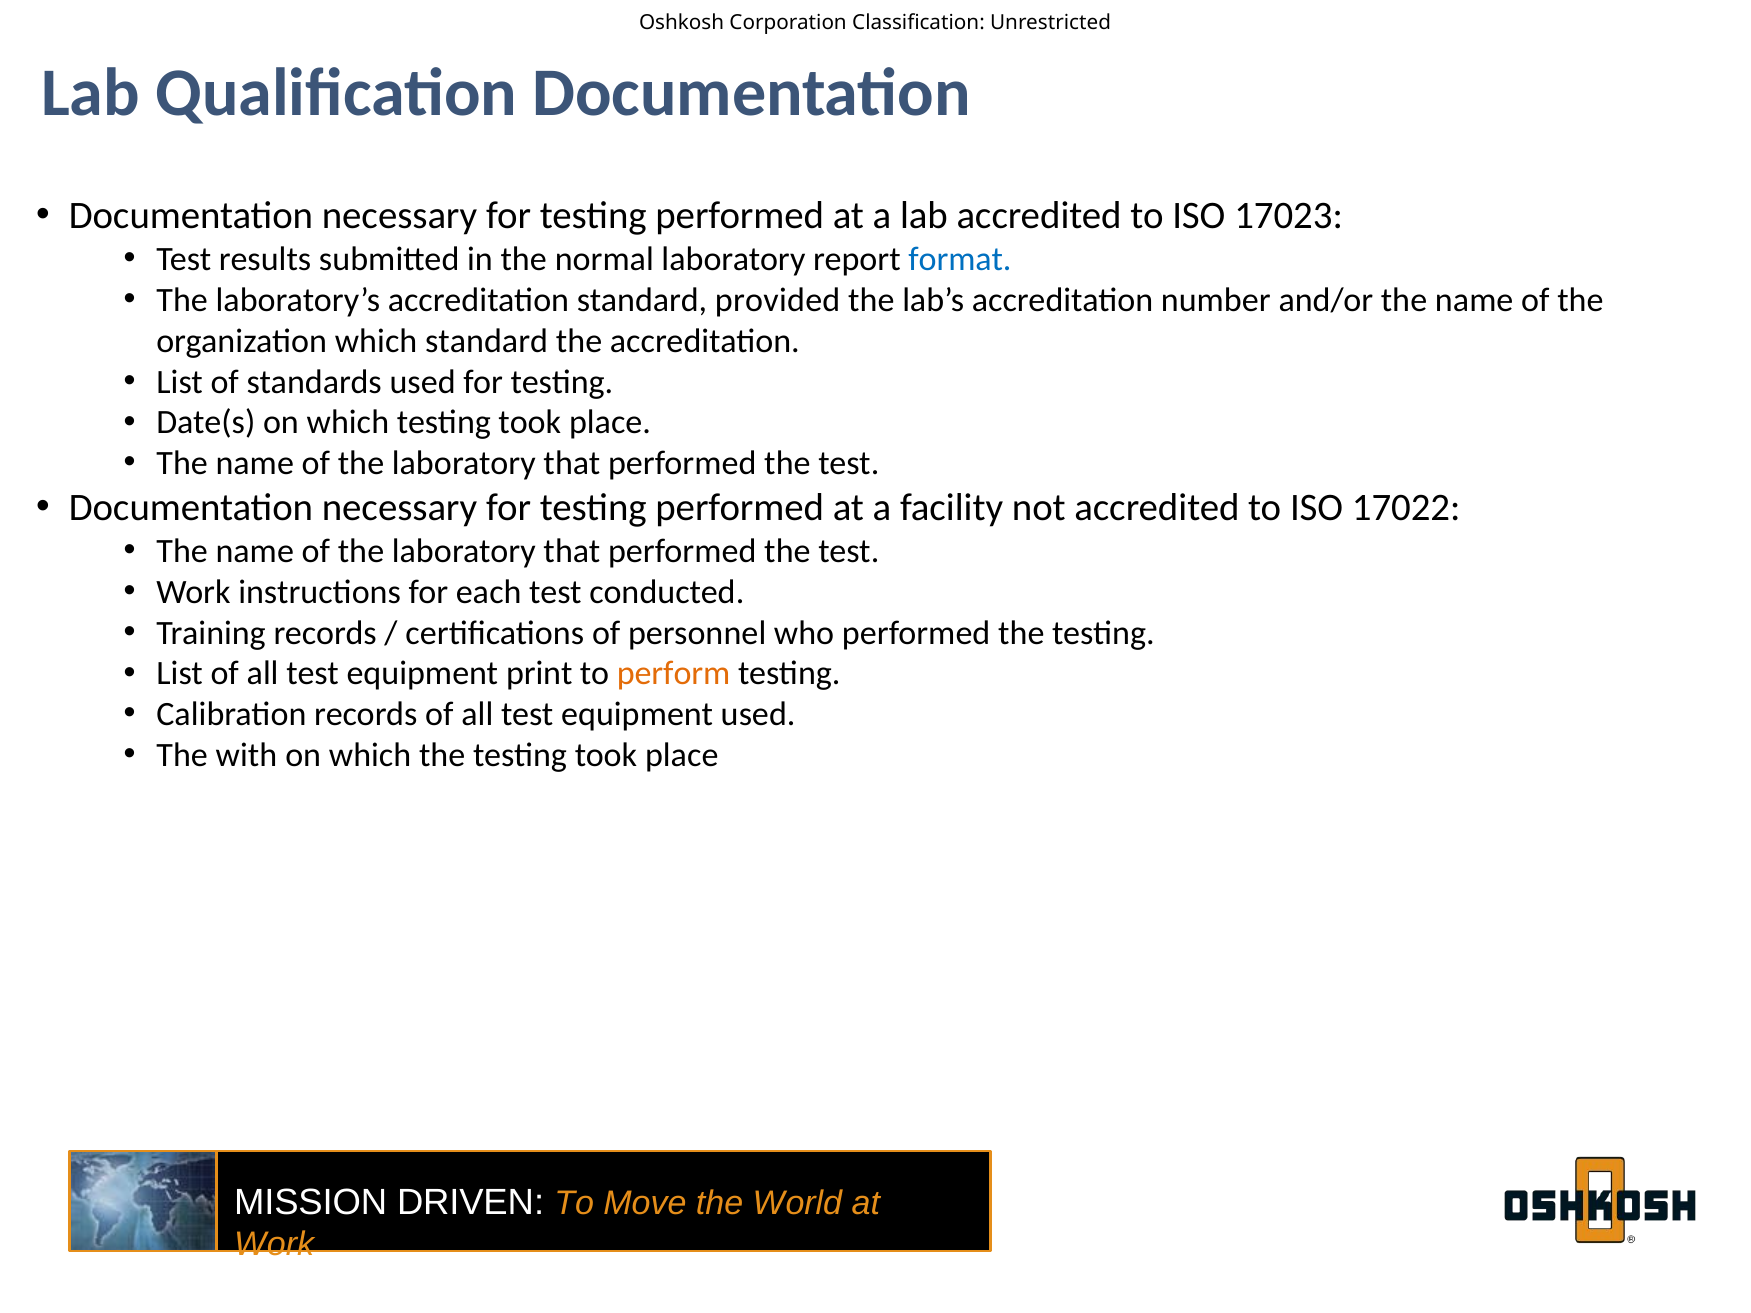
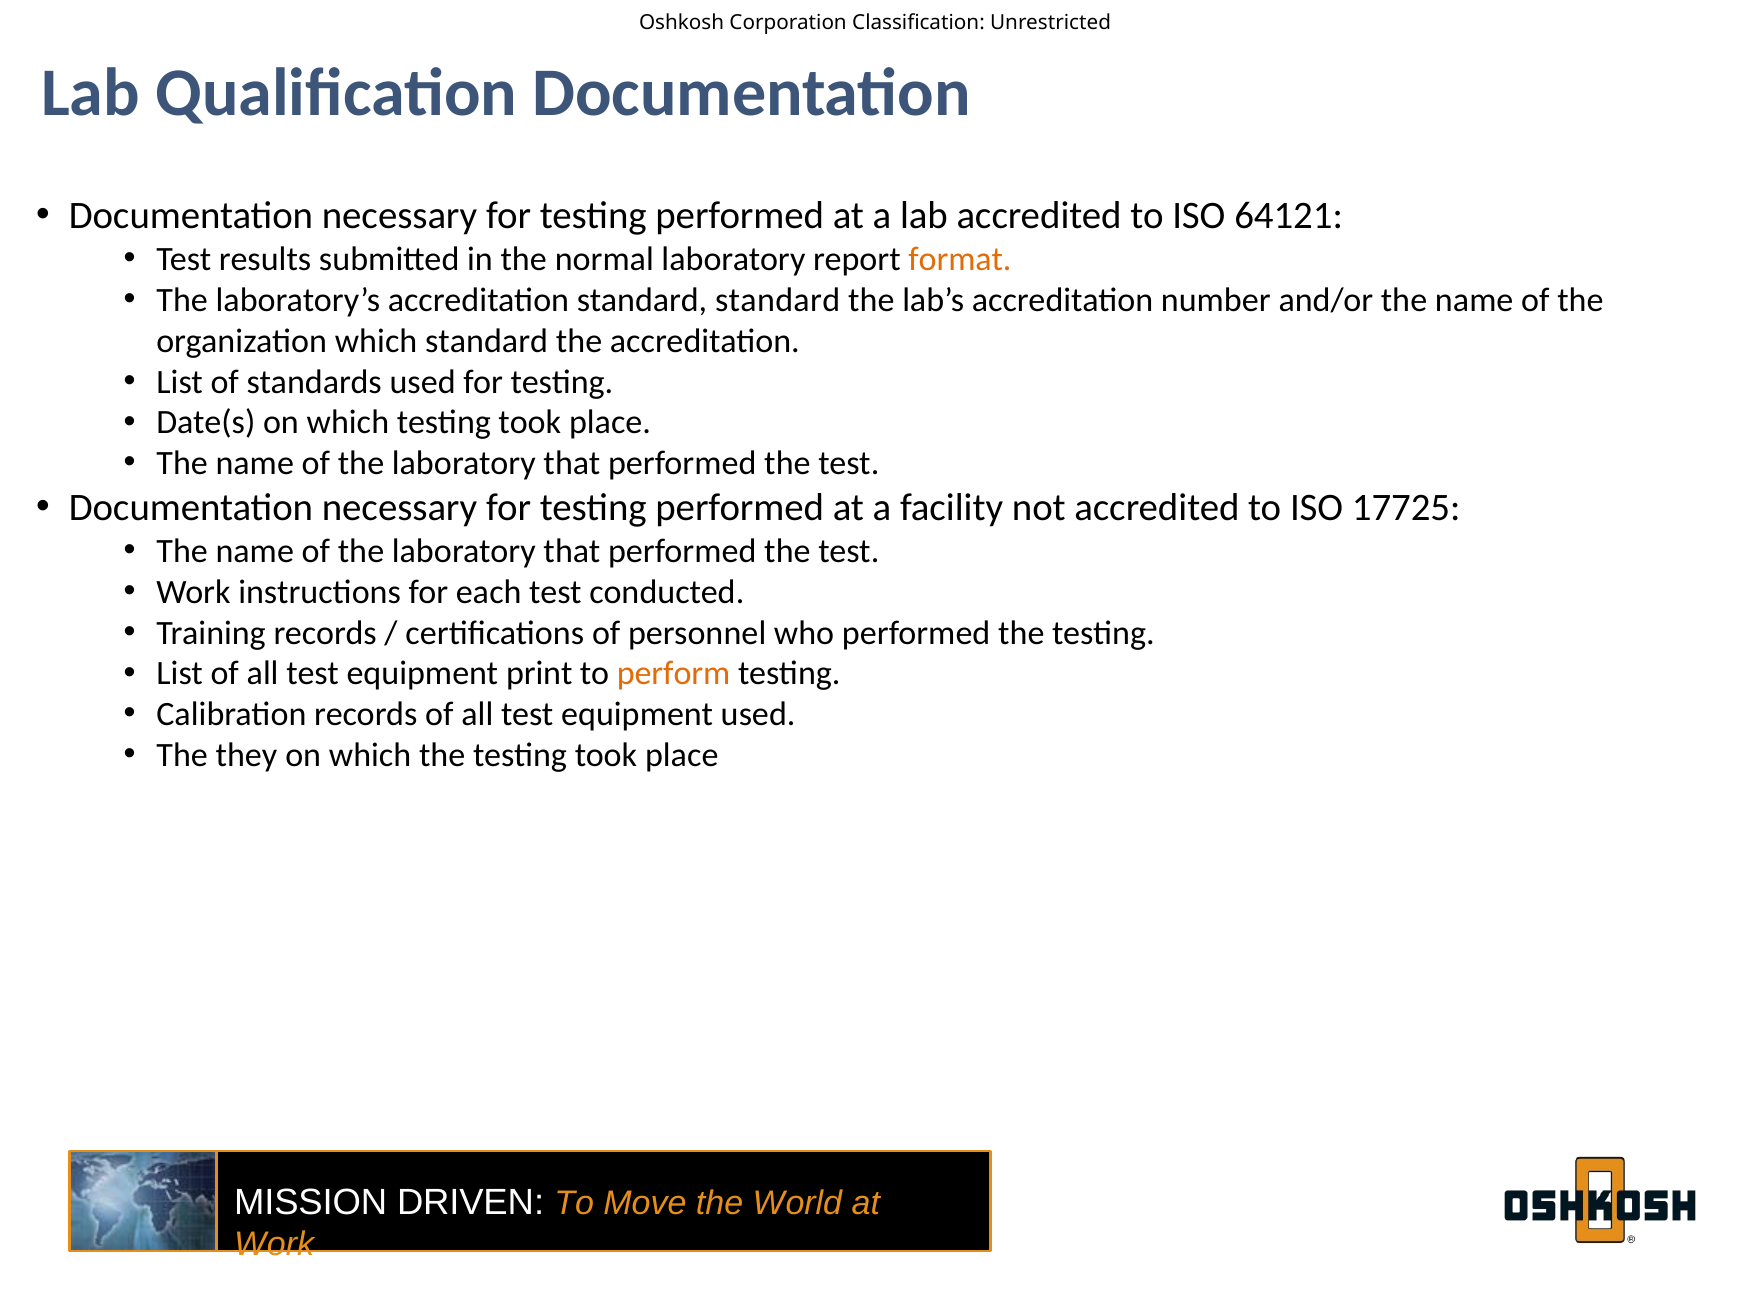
17023: 17023 -> 64121 (1289, 216)
format colour: blue -> orange (960, 259)
standard provided: provided -> standard (778, 300)
17022: 17022 -> 17725 (1406, 508)
with: with -> they (246, 756)
